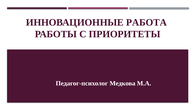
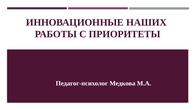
РАБОТА: РАБОТА -> НАШИХ (146, 22)
